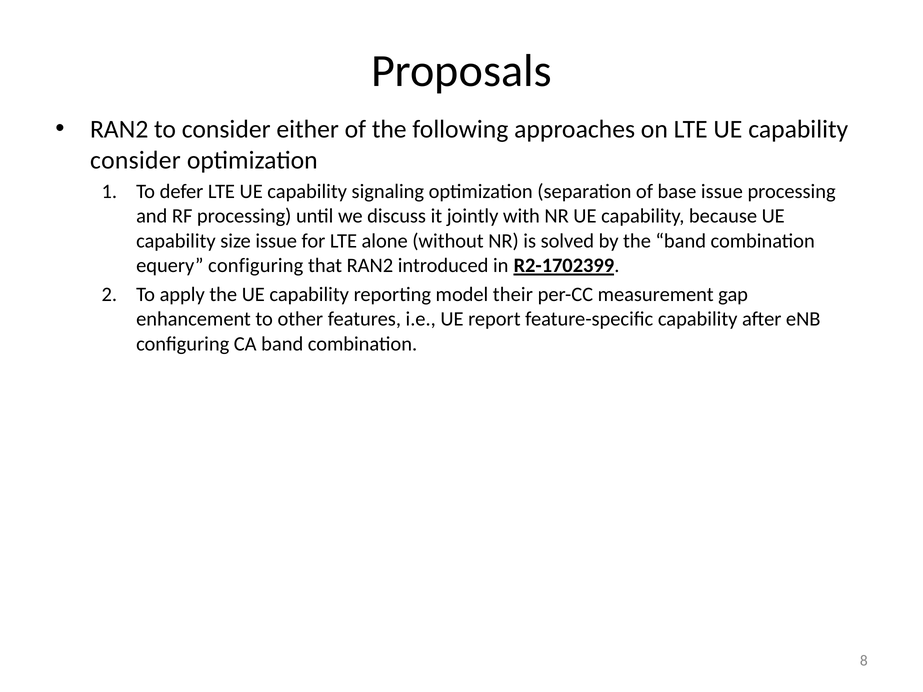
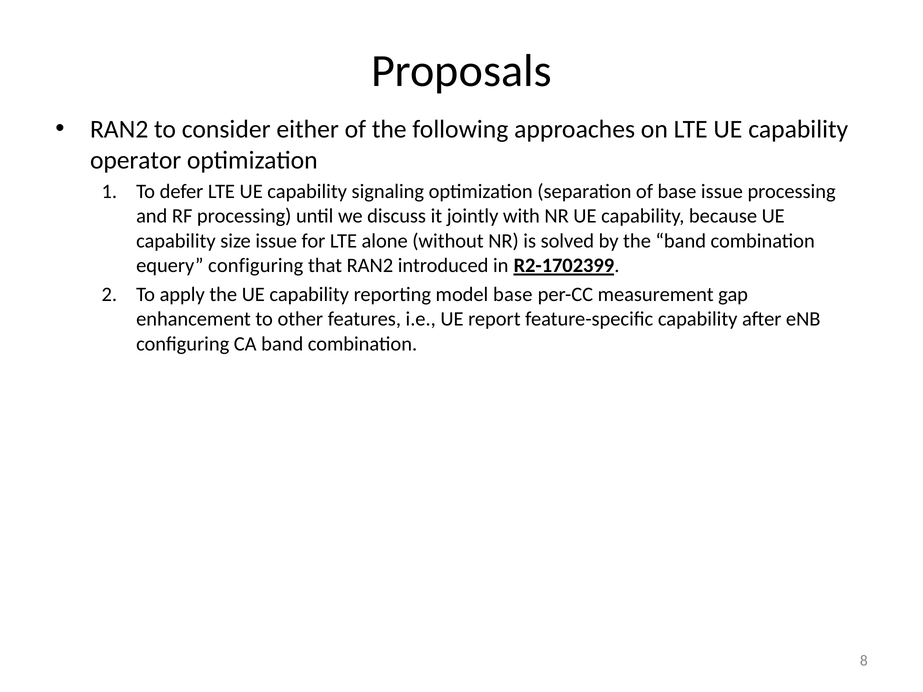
consider: consider -> operator (136, 160)
model their: their -> base (513, 295)
